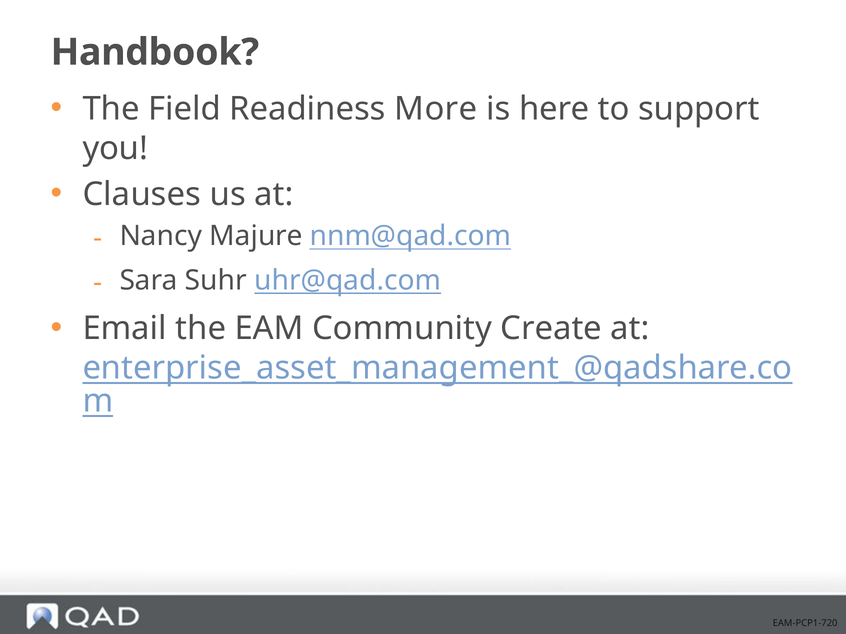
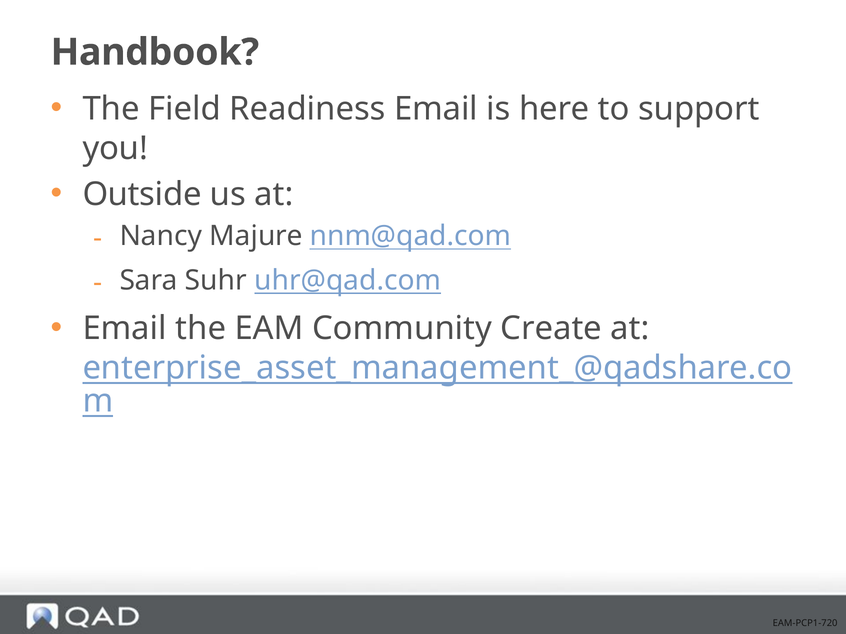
Readiness More: More -> Email (436, 109)
Clauses: Clauses -> Outside (142, 194)
